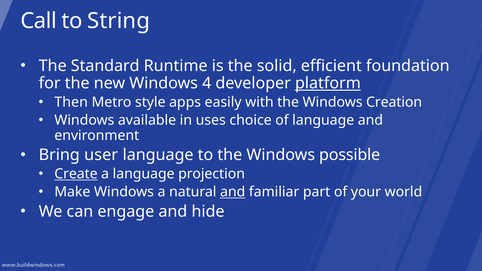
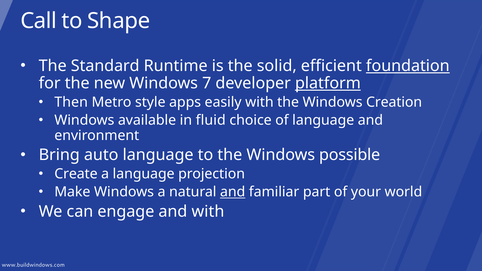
String: String -> Shape (119, 21)
foundation underline: none -> present (408, 66)
4: 4 -> 7 (207, 83)
uses: uses -> fluid (211, 120)
user: user -> auto (101, 155)
Create underline: present -> none (76, 174)
and hide: hide -> with (208, 212)
